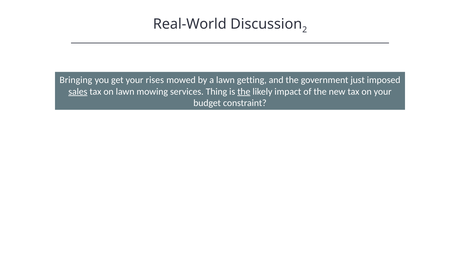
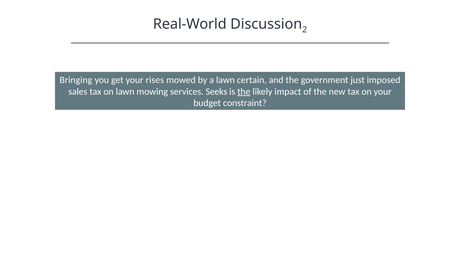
getting: getting -> certain (252, 80)
sales underline: present -> none (78, 91)
Thing: Thing -> Seeks (216, 91)
